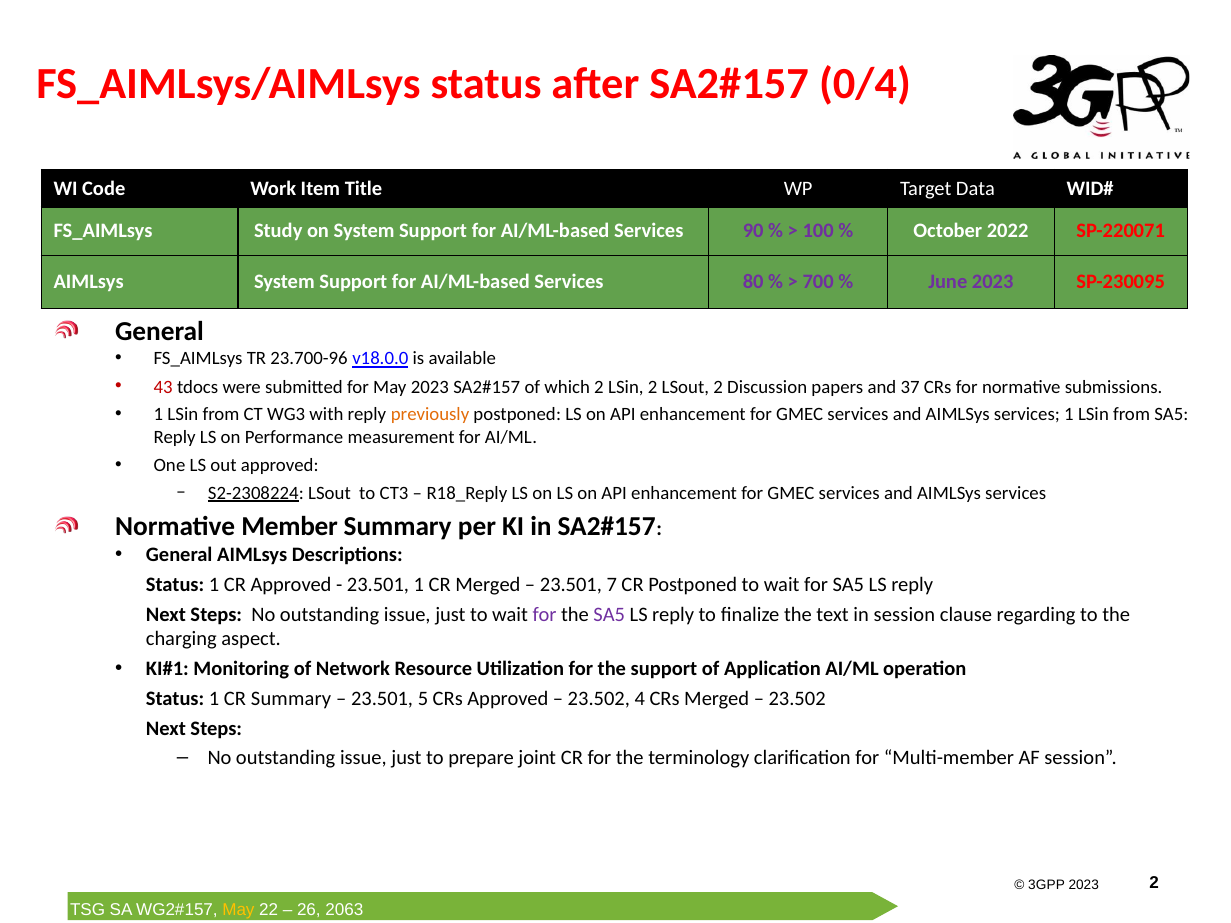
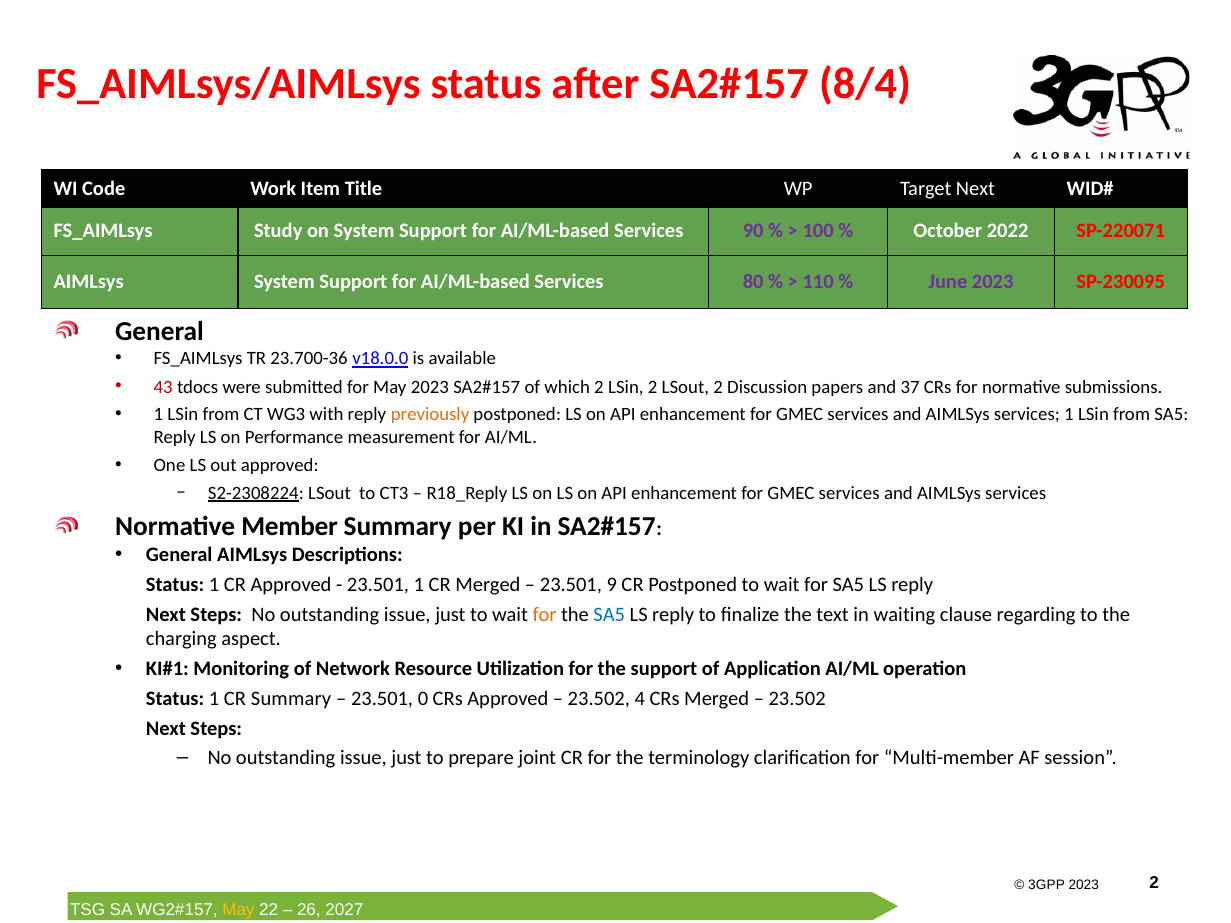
0/4: 0/4 -> 8/4 (865, 84)
Target Data: Data -> Next (976, 189)
700: 700 -> 110 (818, 282)
23.700-96: 23.700-96 -> 23.700-36 (309, 359)
7: 7 -> 9 (612, 585)
for colour: purple -> orange (545, 615)
SA5 colour: purple -> blue (609, 615)
in session: session -> waiting (904, 615)
5: 5 -> 0 (423, 699)
2063: 2063 -> 2027 (344, 910)
